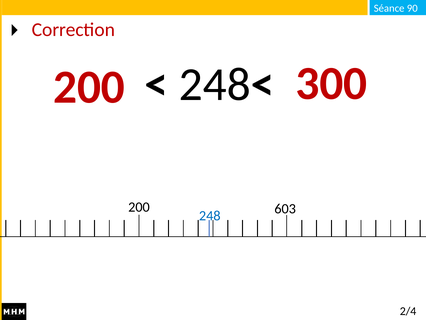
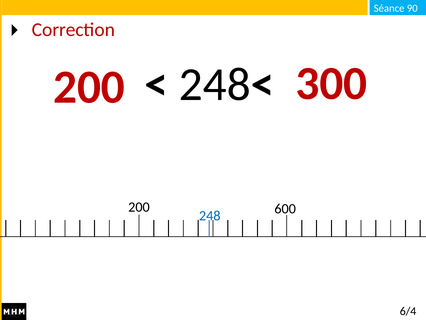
603: 603 -> 600 (285, 208)
2/4: 2/4 -> 6/4 (408, 311)
